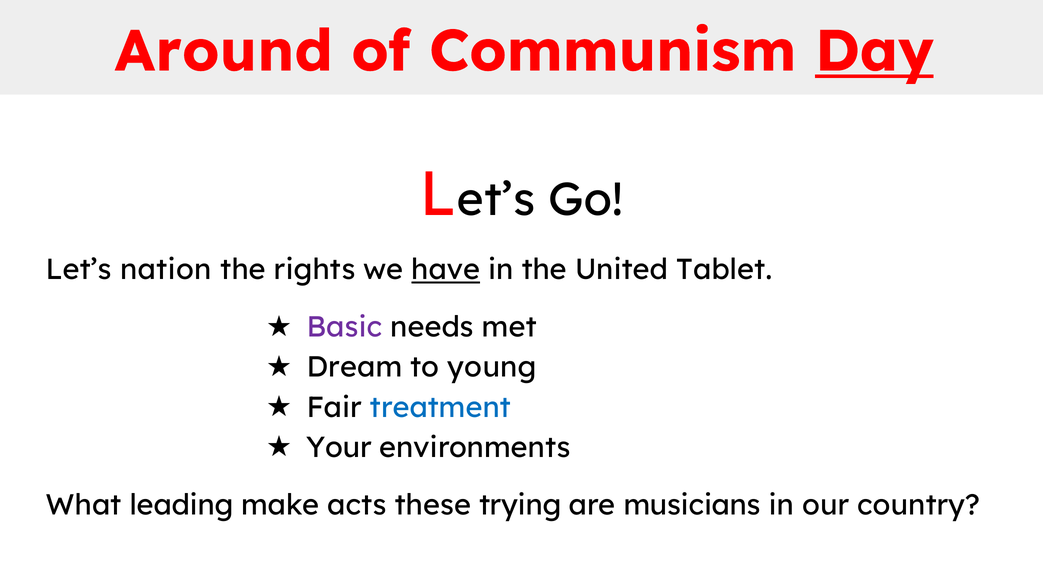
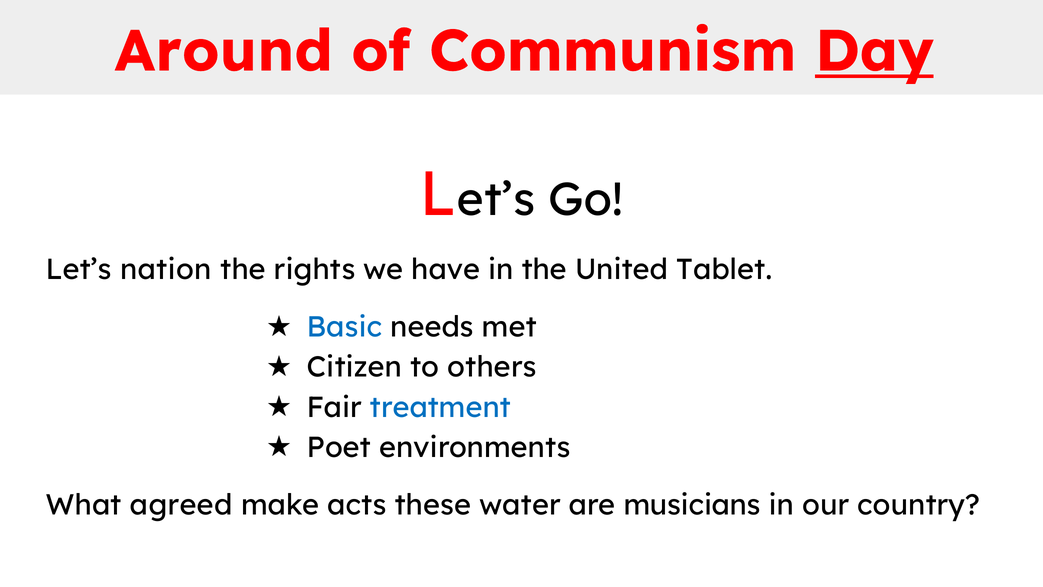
have underline: present -> none (446, 270)
Basic colour: purple -> blue (344, 327)
Dream: Dream -> Citizen (354, 367)
young: young -> others (492, 367)
Your: Your -> Poet (339, 447)
leading: leading -> agreed (181, 505)
trying: trying -> water (520, 505)
